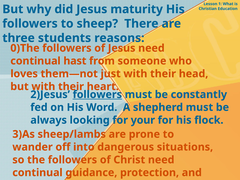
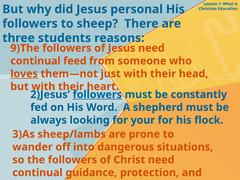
maturity: maturity -> personal (137, 9)
0)The: 0)The -> 9)The (25, 48)
hast: hast -> feed (75, 61)
loves underline: none -> present (24, 74)
